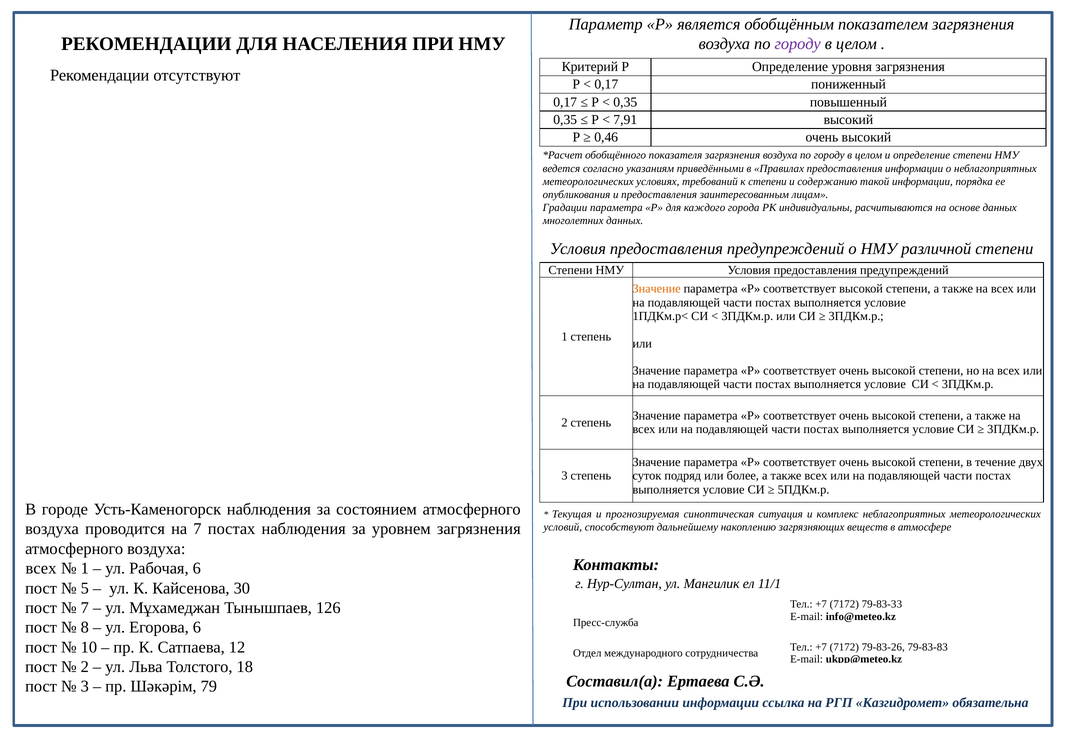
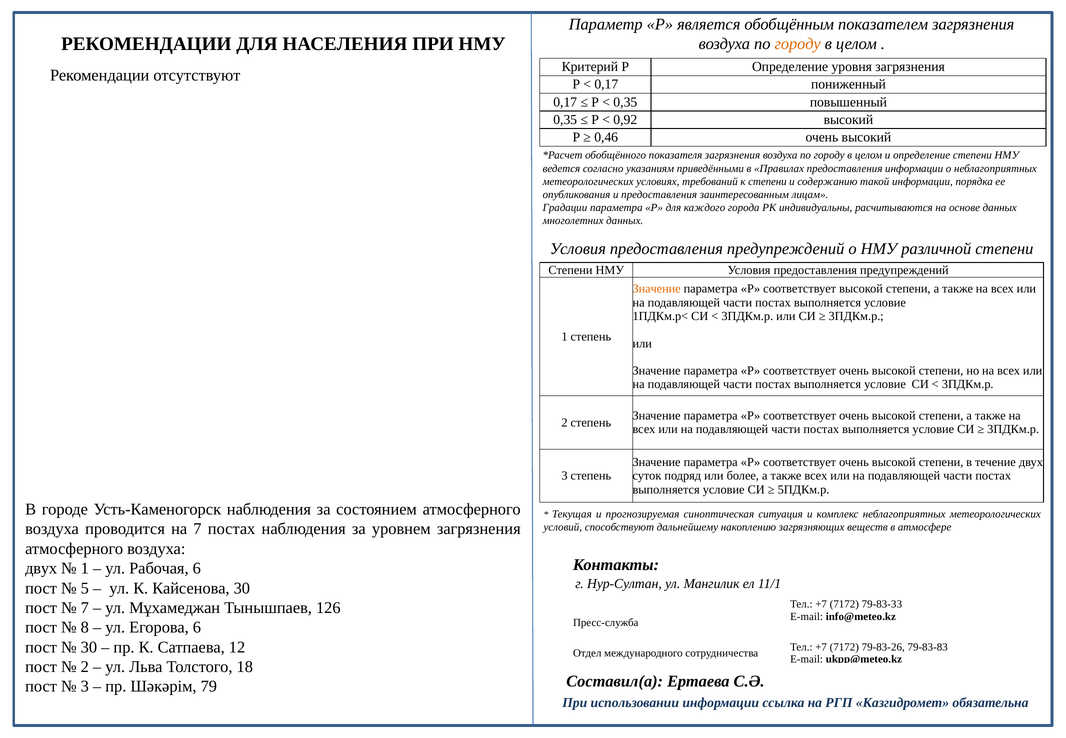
городу colour: purple -> orange (798, 44)
7,91: 7,91 -> 0,92 (625, 120)
всех: всех -> двух (41, 568)
10: 10 -> 30 (89, 647)
